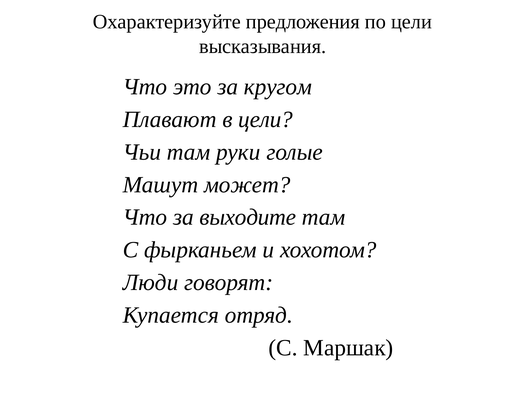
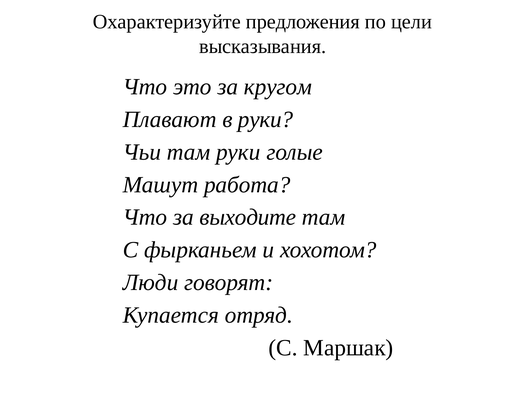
в цели: цели -> руки (266, 119)
может: может -> работа (247, 185)
